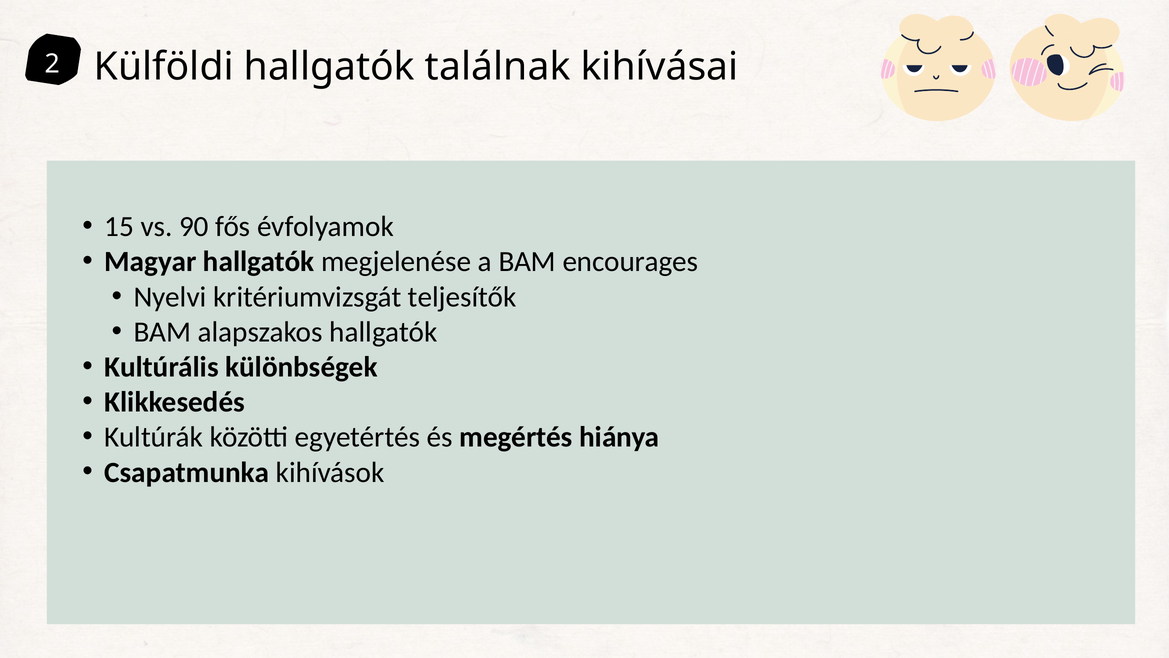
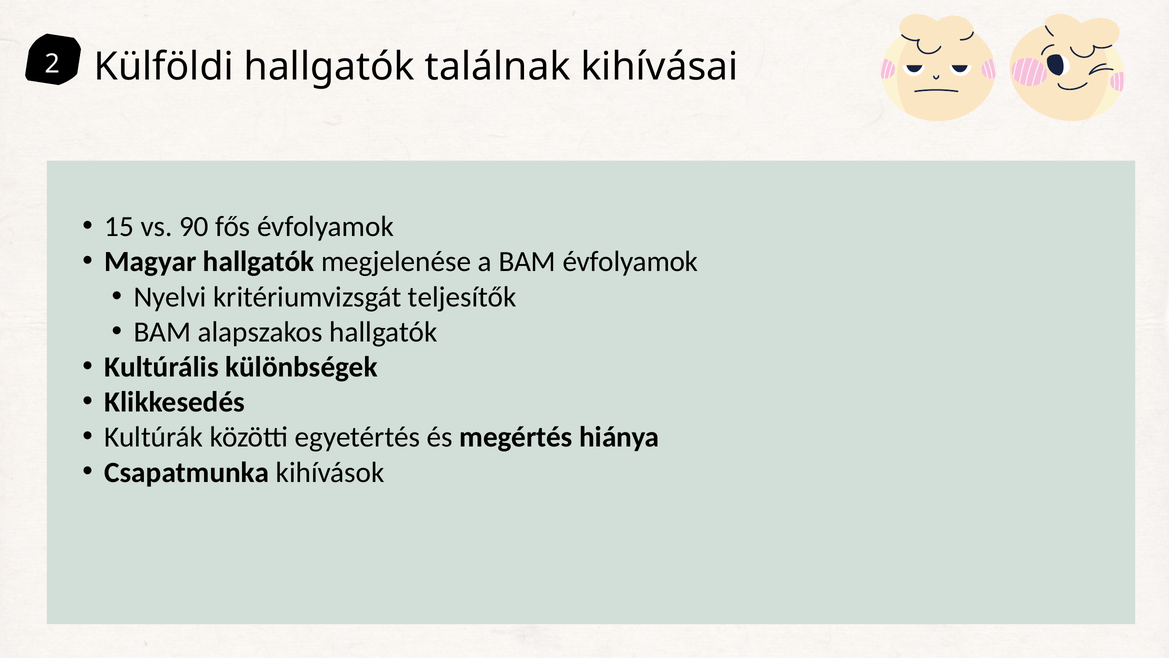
BAM encourages: encourages -> évfolyamok (630, 262)
